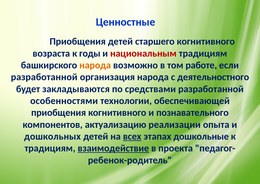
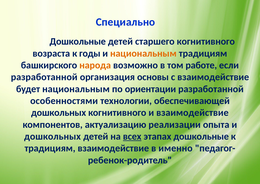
Ценностные: Ценностные -> Специально (125, 22)
Приобщения: Приобщения -> Дошкольные (78, 41)
национальным colour: red -> orange (143, 53)
организация народа: народа -> основы (153, 77)
с деятельностного: деятельностного -> взаимодействие (213, 77)
будет закладываются: закладываются -> национальным (76, 89)
средствами: средствами -> ориентации (150, 89)
приобщения: приобщения -> дошкольных (59, 113)
и познавательного: познавательного -> взаимодействие (192, 113)
взаимодействие underline: present -> none (113, 148)
проекта: проекта -> именно (176, 148)
